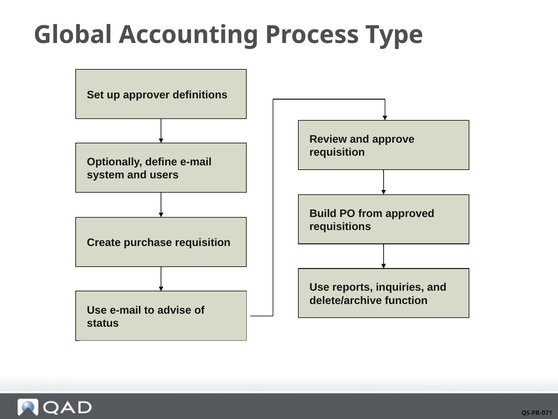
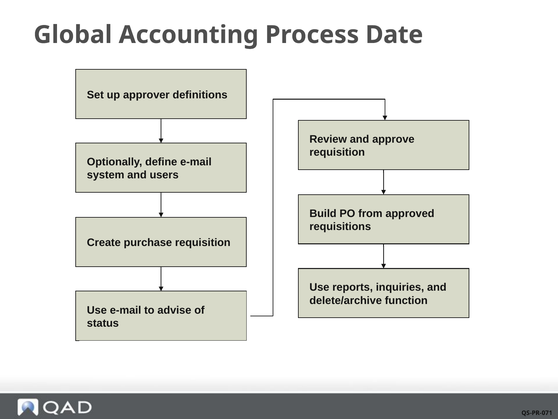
Type: Type -> Date (394, 35)
